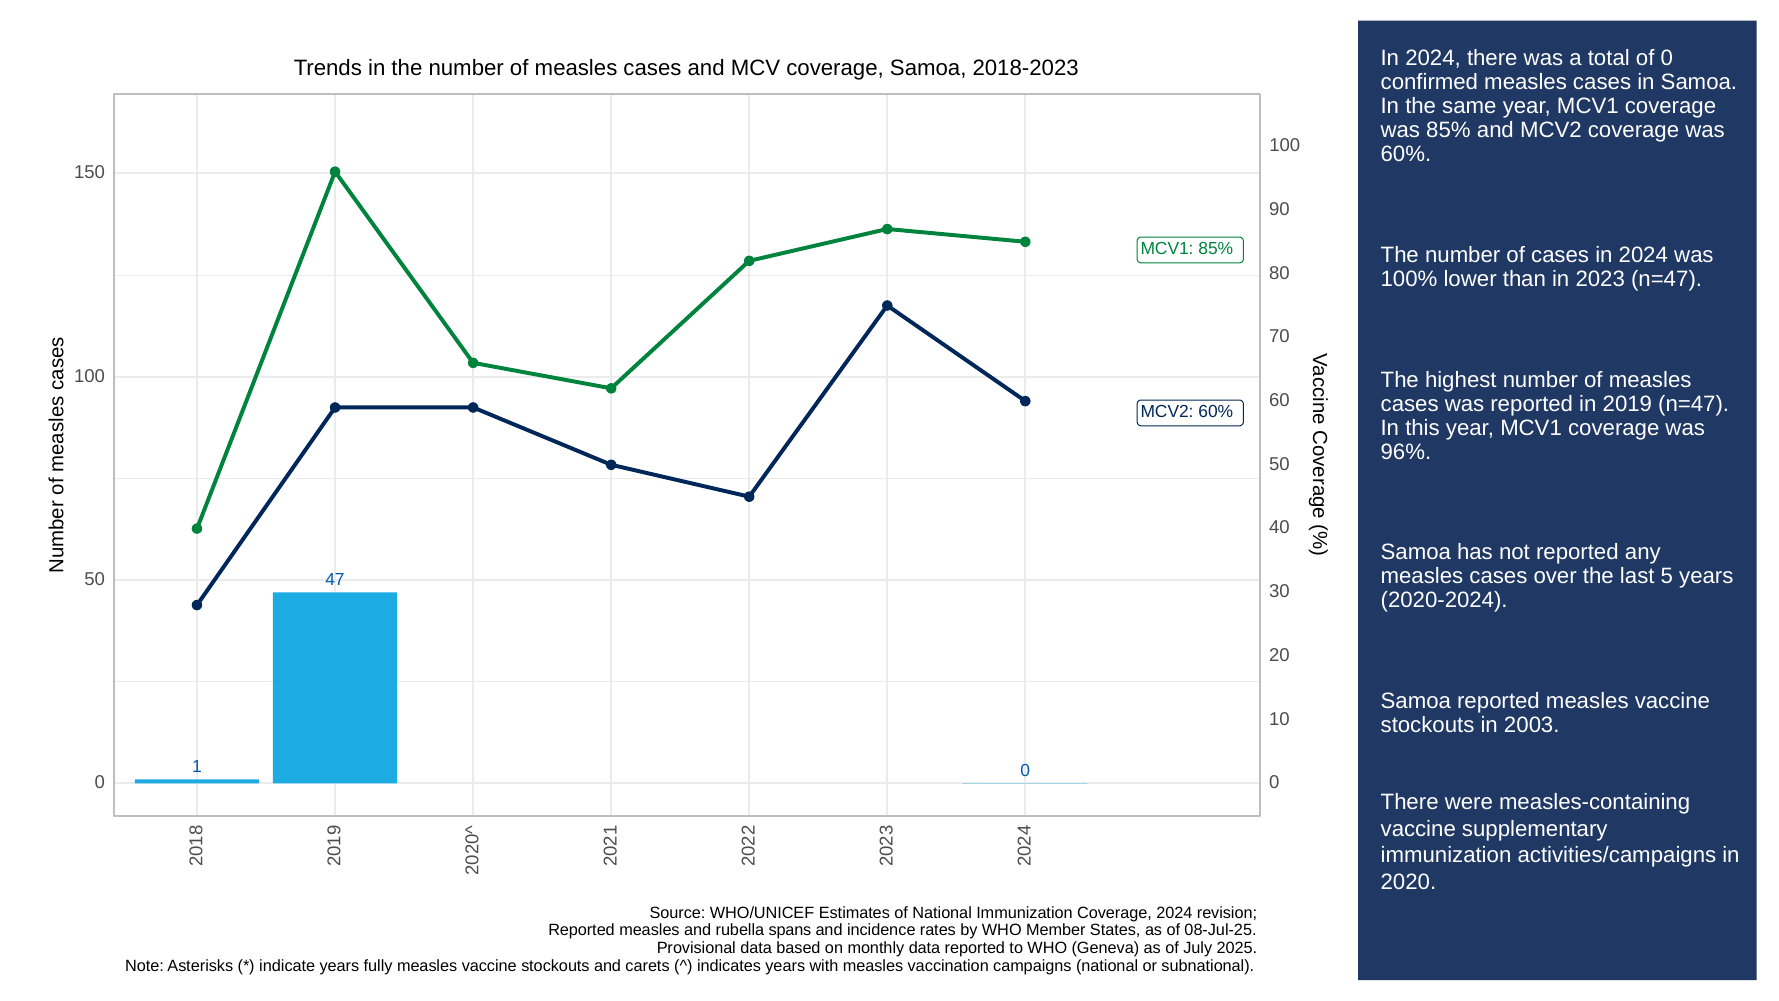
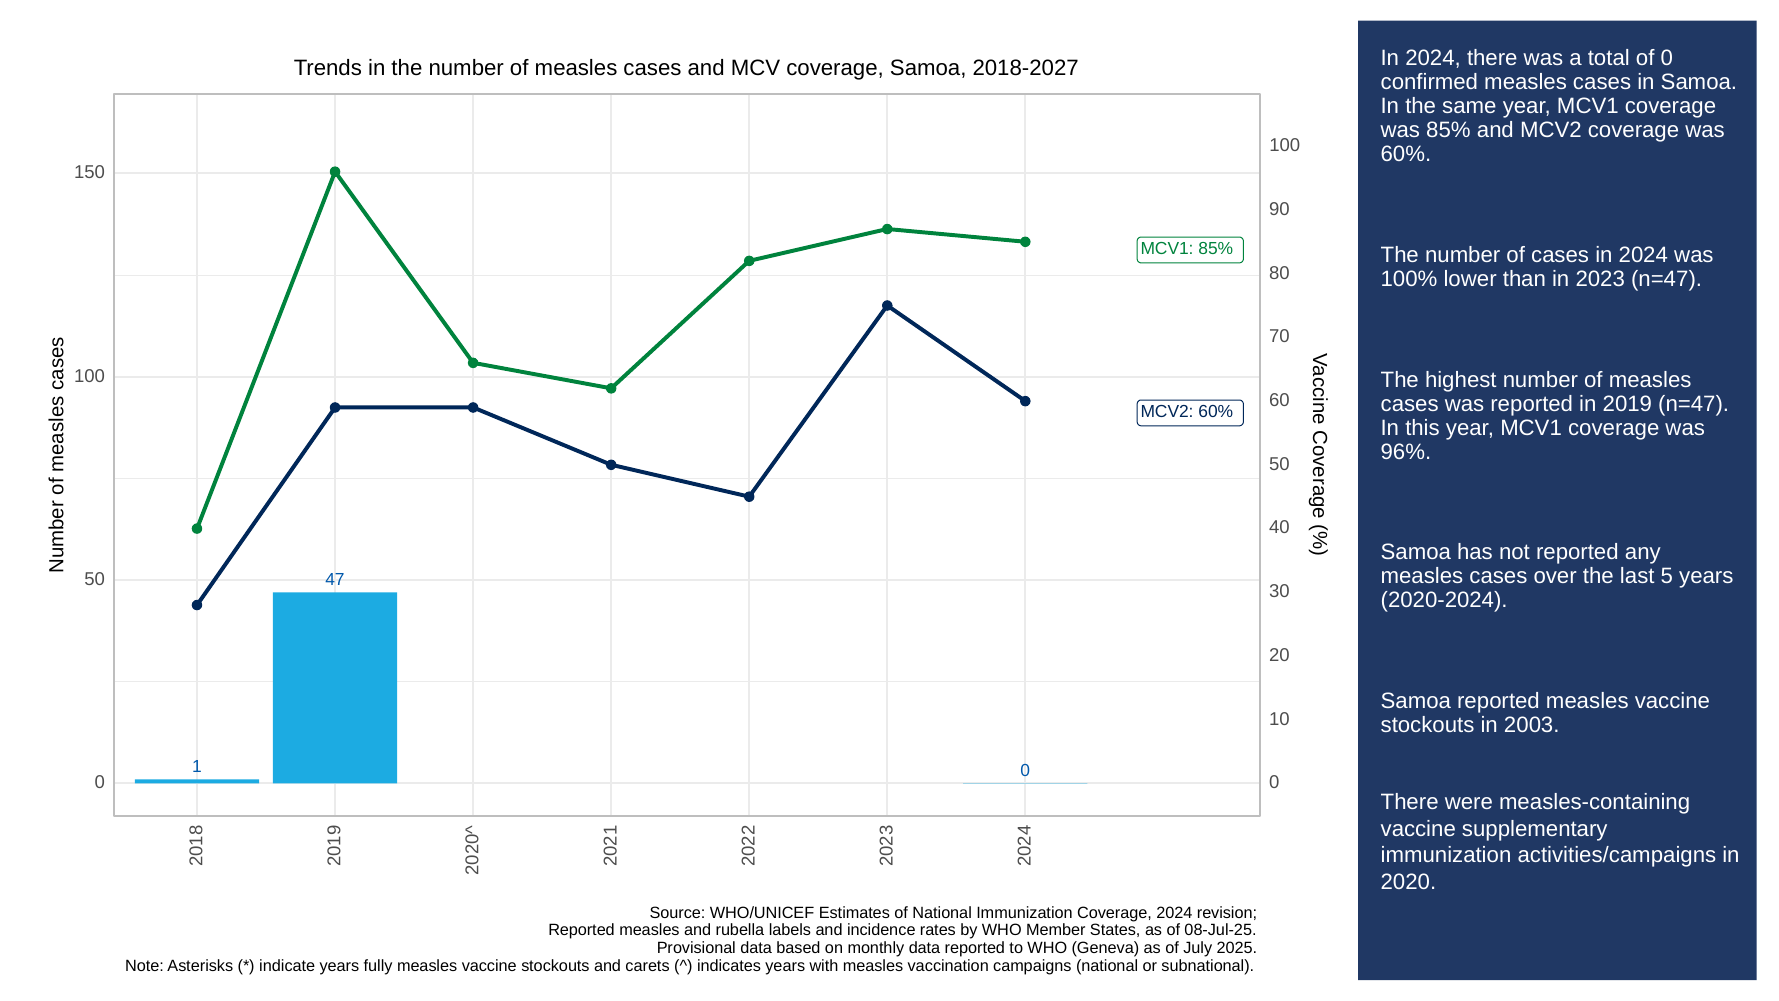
2018-2023: 2018-2023 -> 2018-2027 (1026, 68)
spans: spans -> labels (790, 930)
